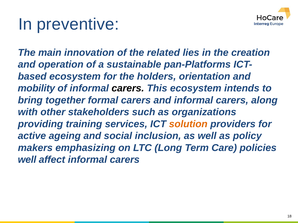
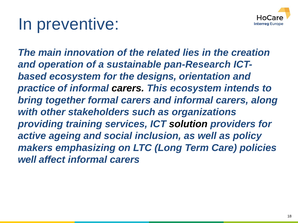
pan-Platforms: pan-Platforms -> pan-Research (197, 65)
holders: holders -> designs (157, 77)
mobility: mobility -> practice (36, 89)
solution colour: orange -> black (188, 124)
